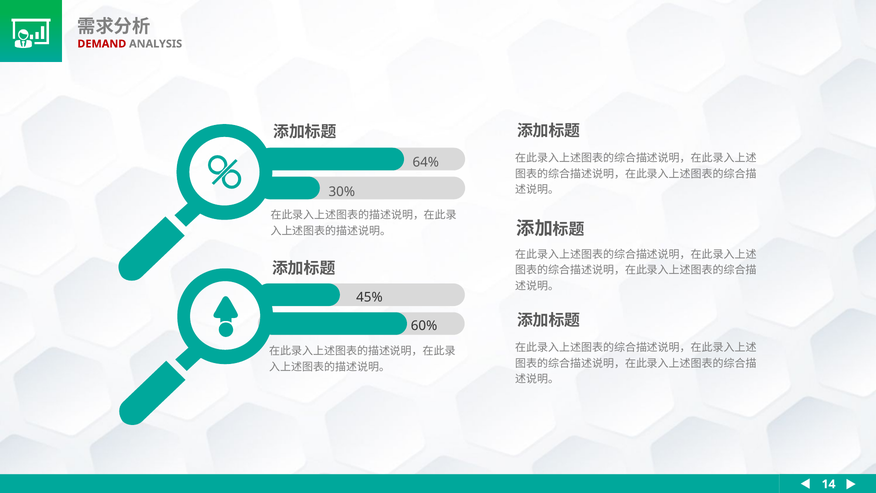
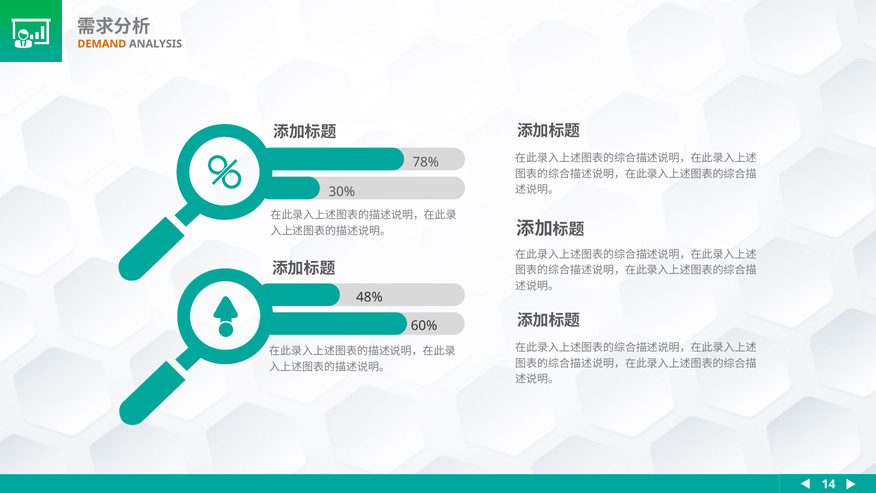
DEMAND colour: red -> orange (102, 44)
64%: 64% -> 78% (426, 162)
45%: 45% -> 48% (369, 297)
